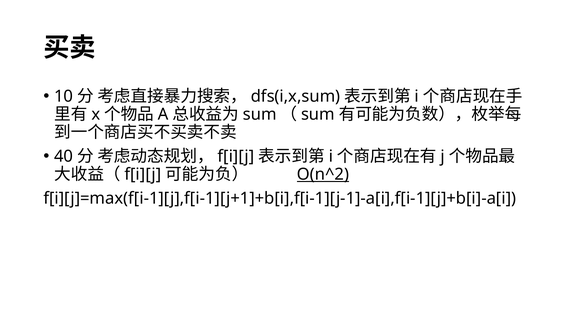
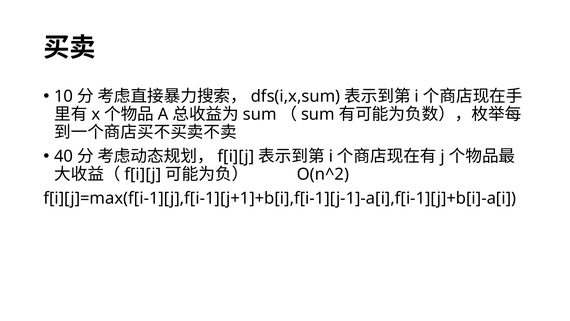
O(n^2 underline: present -> none (323, 174)
